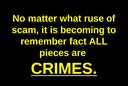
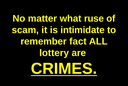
becoming: becoming -> intimidate (83, 30)
pieces: pieces -> lottery (54, 53)
